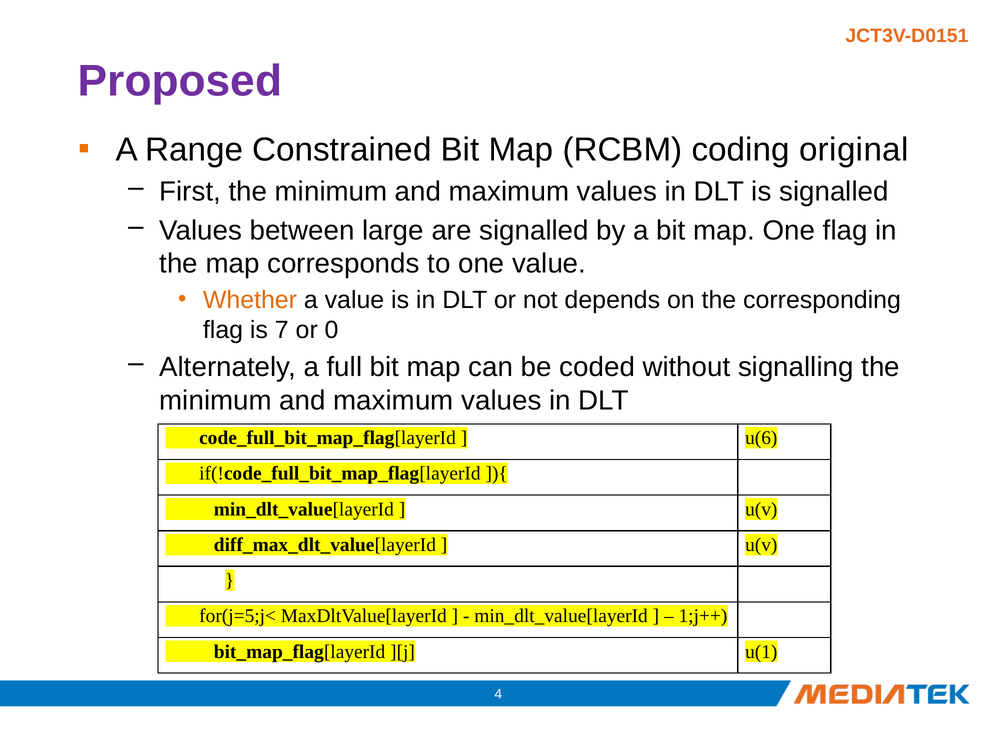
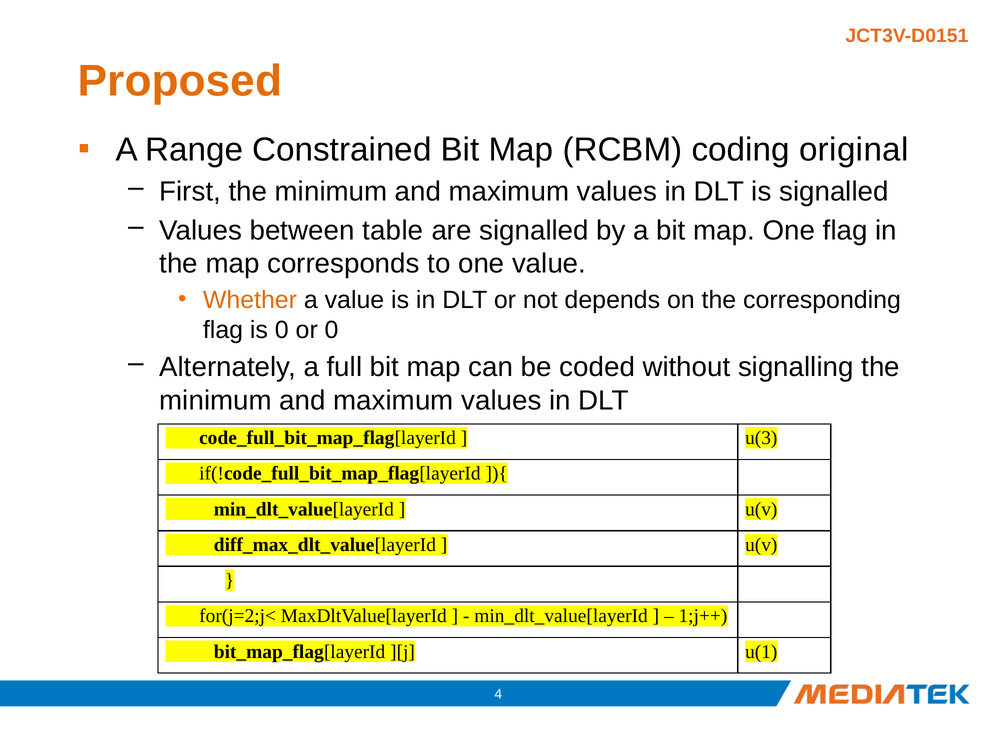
Proposed colour: purple -> orange (180, 81)
large: large -> table (393, 230)
is 7: 7 -> 0 (282, 330)
u(6: u(6 -> u(3 (761, 438)
for(j=5;j<: for(j=5;j< -> for(j=2;j< (238, 616)
